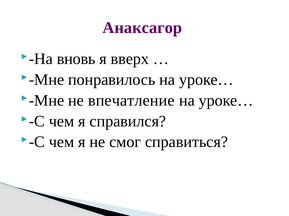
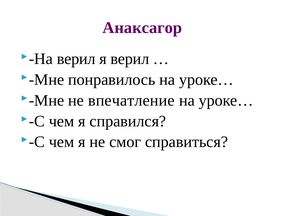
На вновь: вновь -> верил (76, 59)
я вверх: вверх -> верил (130, 59)
